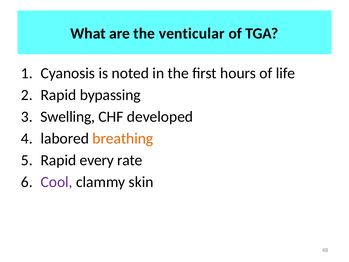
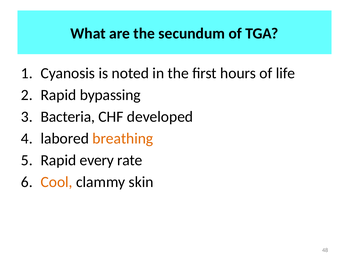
venticular: venticular -> secundum (192, 33)
Swelling: Swelling -> Bacteria (68, 117)
Cool colour: purple -> orange (57, 182)
